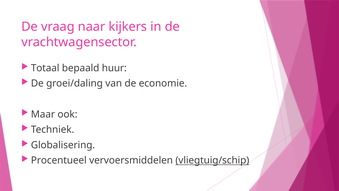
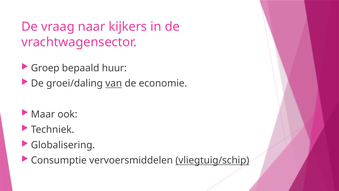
Totaal: Totaal -> Groep (45, 68)
van underline: none -> present (114, 83)
Procentueel: Procentueel -> Consumptie (59, 160)
